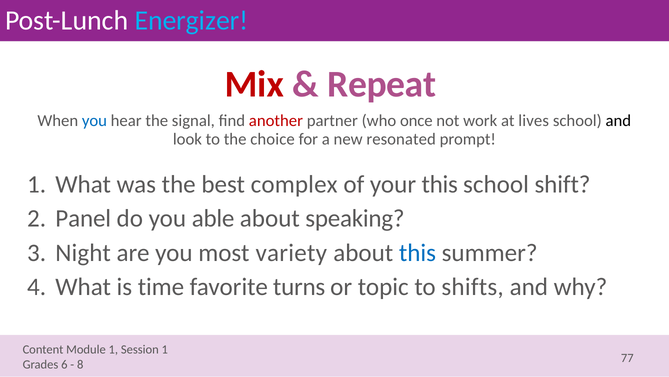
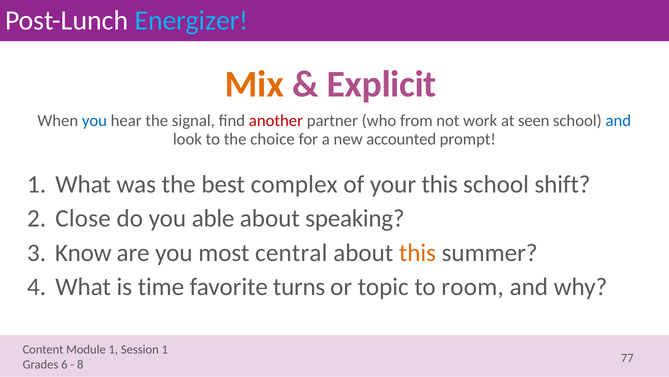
Mix colour: red -> orange (254, 84)
Repeat: Repeat -> Explicit (382, 84)
once: once -> from (416, 121)
lives: lives -> seen (534, 121)
and colour: black -> blue (618, 121)
resonated: resonated -> accounted (401, 139)
Panel: Panel -> Close (83, 218)
Night: Night -> Know (83, 252)
variety: variety -> central (291, 252)
this colour: blue -> orange (417, 252)
shifts: shifts -> room (473, 286)
